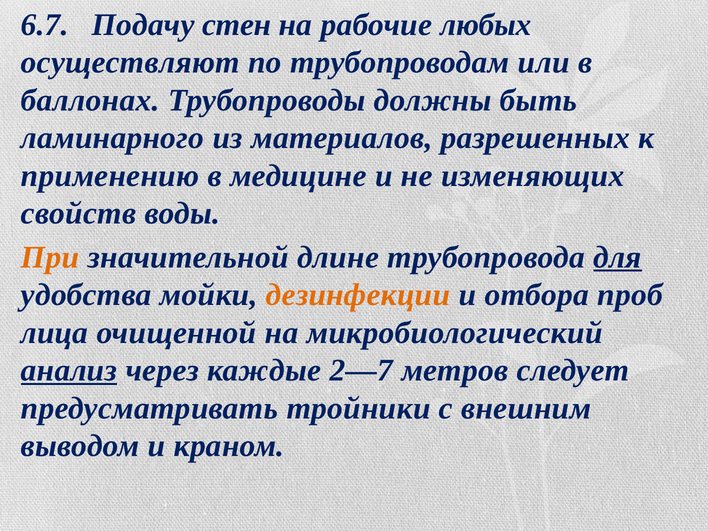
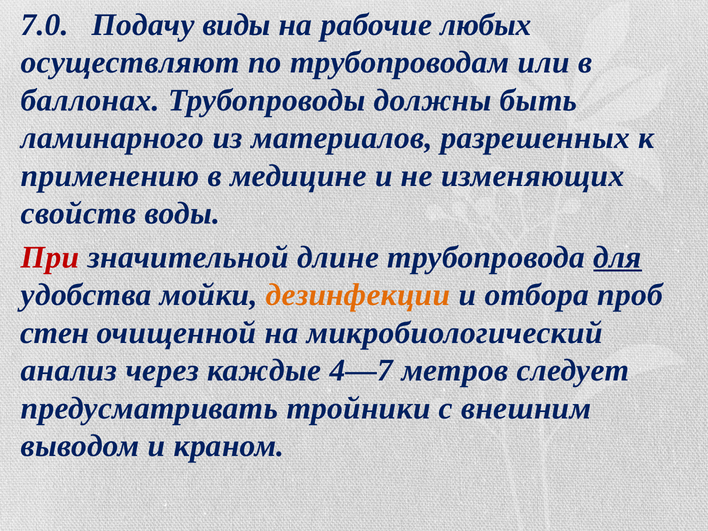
6.7: 6.7 -> 7.0 (45, 25)
стен: стен -> виды (237, 25)
При colour: orange -> red (50, 257)
лица: лица -> стен (55, 333)
анализ underline: present -> none (69, 370)
2—7: 2—7 -> 4—7 (361, 370)
